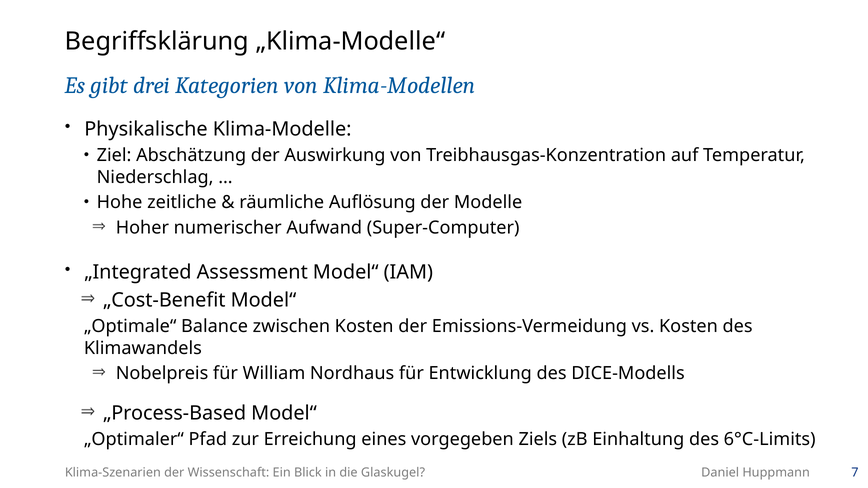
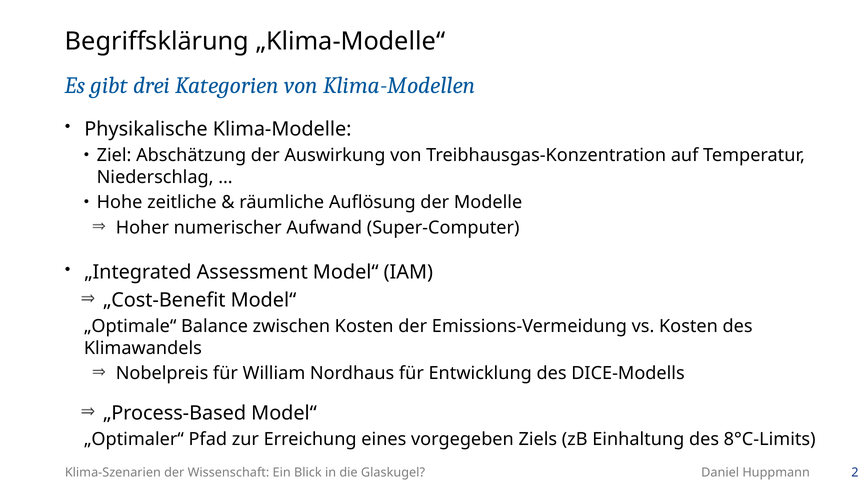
6°C-Limits: 6°C-Limits -> 8°C-Limits (770, 440)
7: 7 -> 2 (855, 473)
